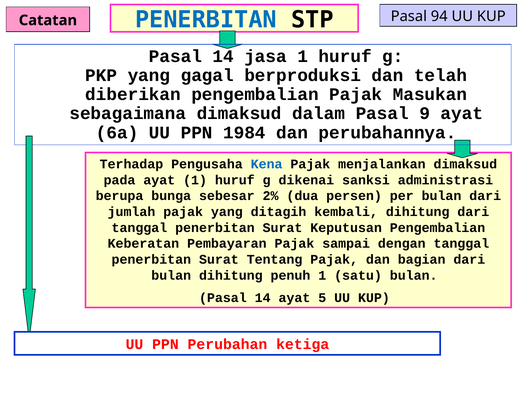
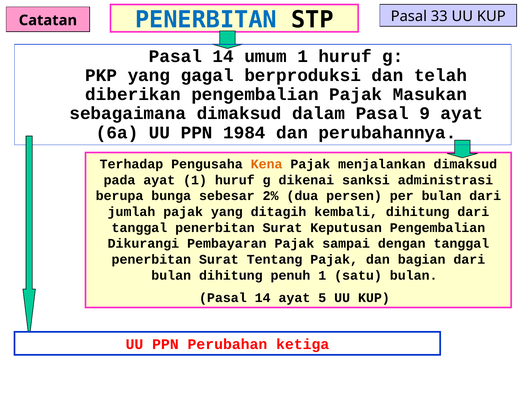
94: 94 -> 33 (439, 16)
jasa: jasa -> umum (266, 56)
Kena colour: blue -> orange (267, 164)
Keberatan: Keberatan -> Dikurangi (143, 244)
